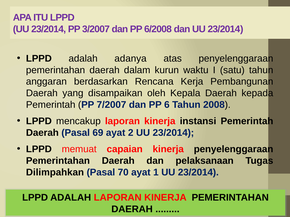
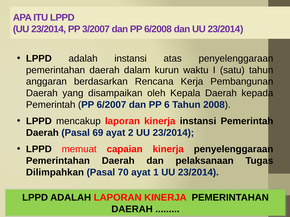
adalah adanya: adanya -> instansi (131, 59)
7/2007: 7/2007 -> 6/2007 (111, 105)
